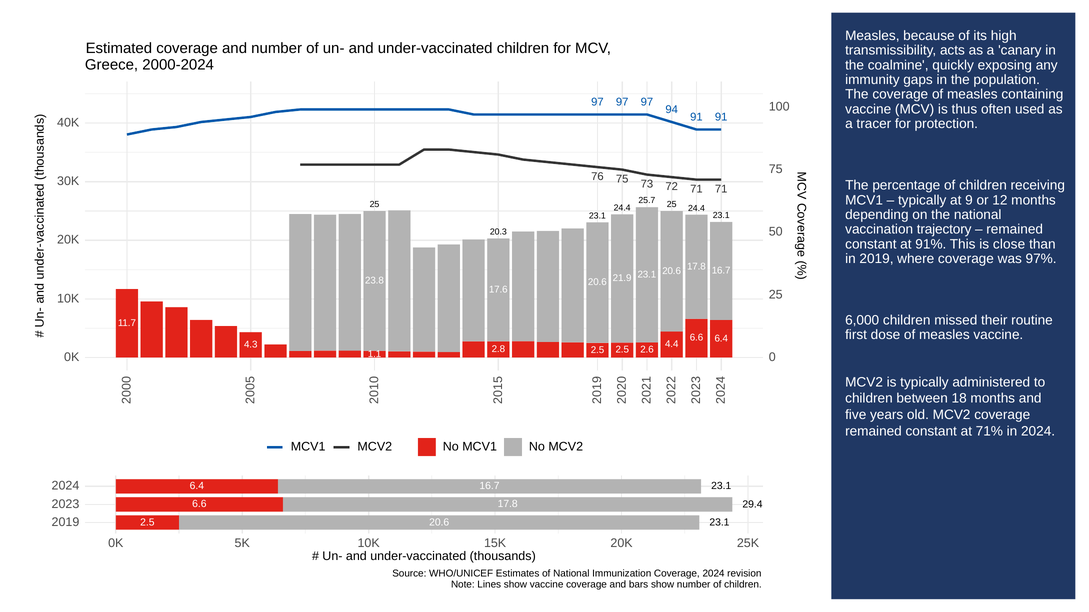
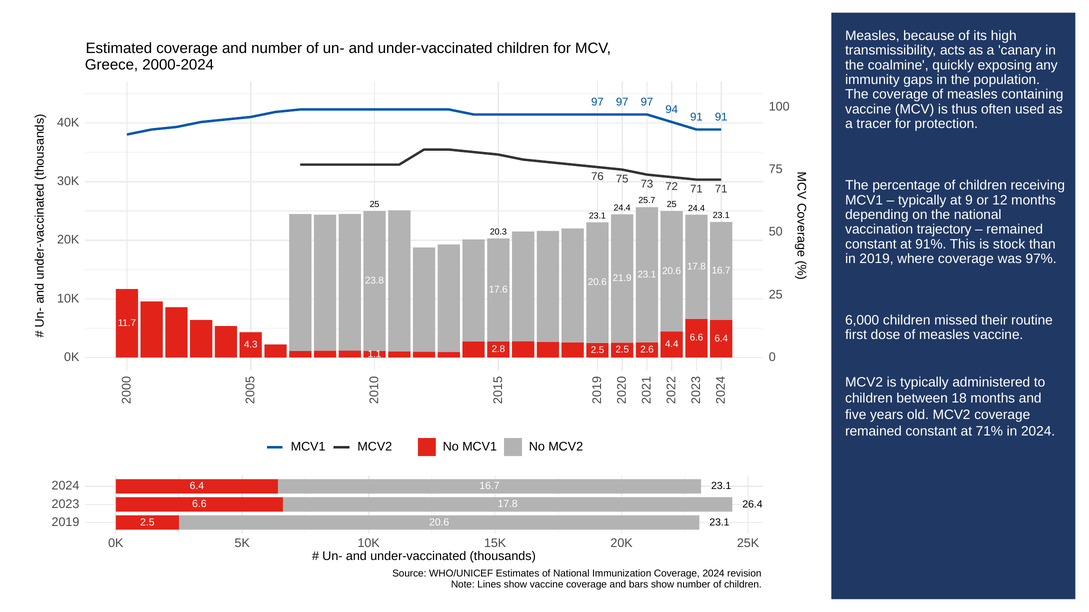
close: close -> stock (1009, 244)
29.4: 29.4 -> 26.4 (753, 505)
